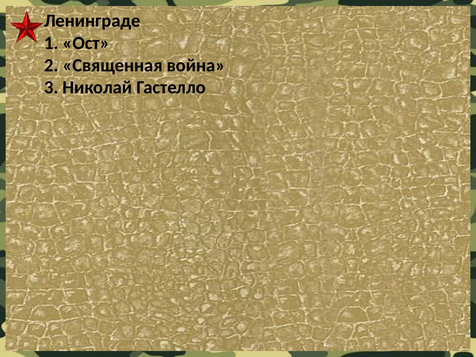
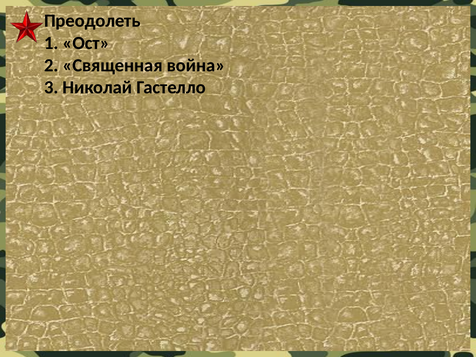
Ленинграде: Ленинграде -> Преодолеть (92, 21)
